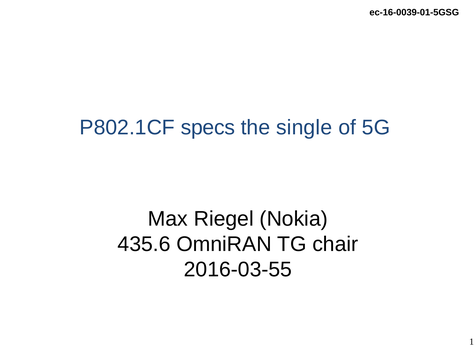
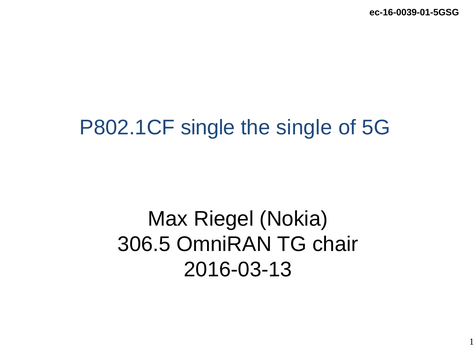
P802.1CF specs: specs -> single (208, 127)
435.6: 435.6 -> 306.5 (144, 244)
2016-03-55: 2016-03-55 -> 2016-03-13 (238, 270)
